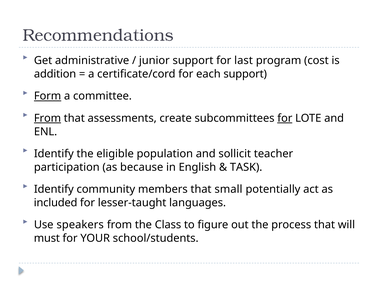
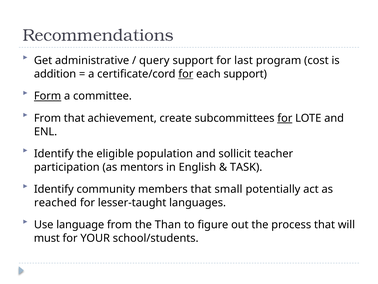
junior: junior -> query (154, 60)
for underline: none -> present (186, 74)
From underline: present -> none (47, 118)
assessments: assessments -> achievement (122, 118)
because: because -> mentors (142, 167)
included: included -> reached (55, 202)
speakers: speakers -> language (80, 224)
Class: Class -> Than (168, 224)
